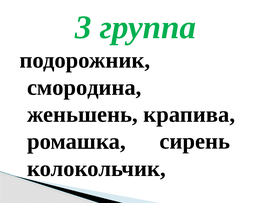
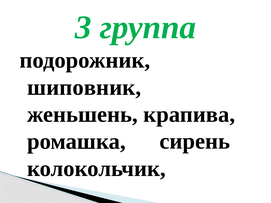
смородина: смородина -> шиповник (84, 87)
